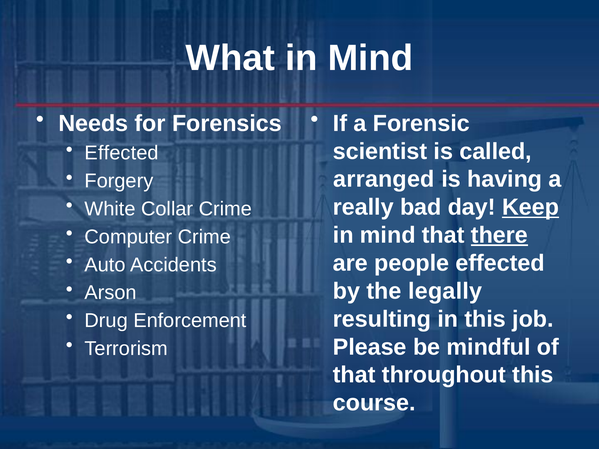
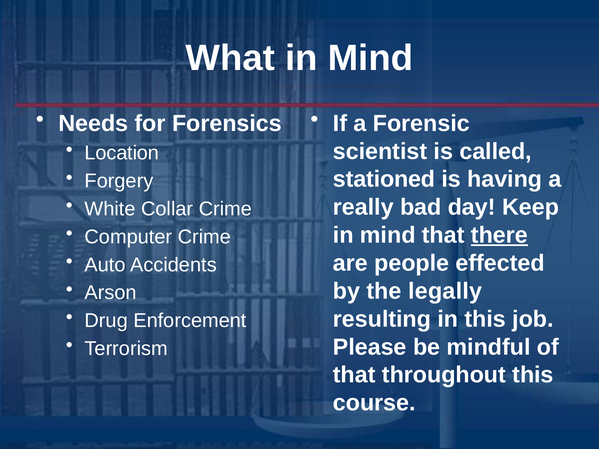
Effected: Effected -> Location (122, 153)
arranged: arranged -> stationed (384, 179)
Keep underline: present -> none (530, 207)
